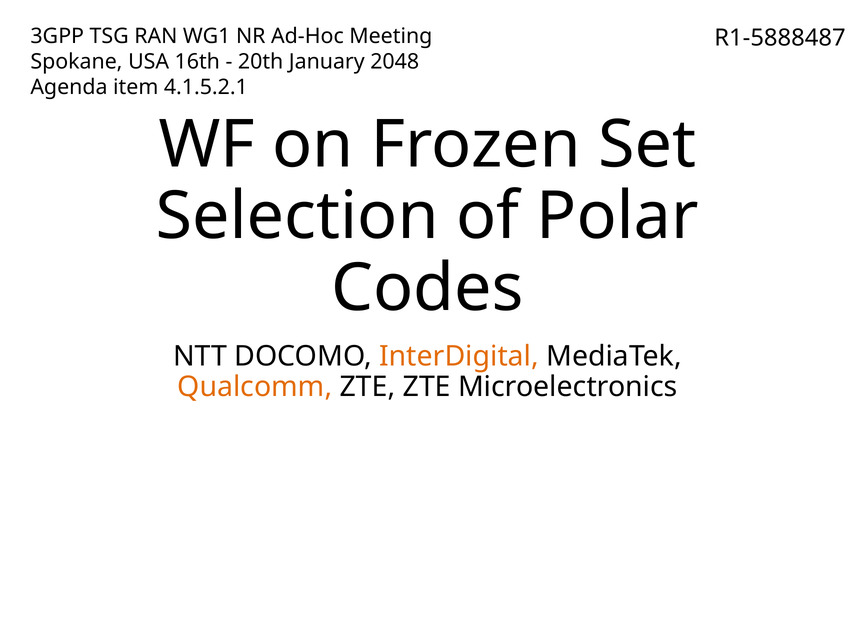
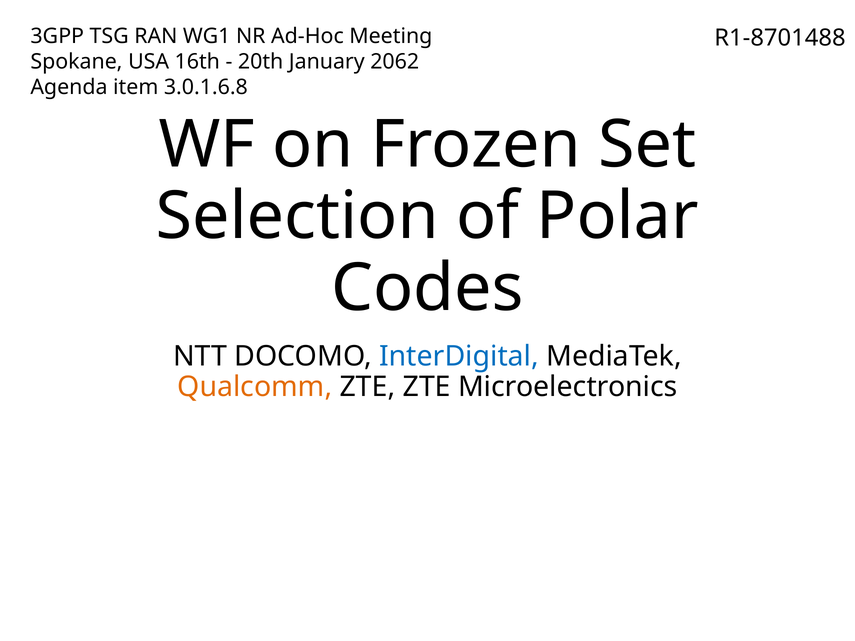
R1-5888487: R1-5888487 -> R1-8701488 (780, 38)
2048: 2048 -> 2062 (395, 62)
4.1.5.2.1: 4.1.5.2.1 -> 3.0.1.6.8 (206, 87)
InterDigital colour: orange -> blue (459, 356)
